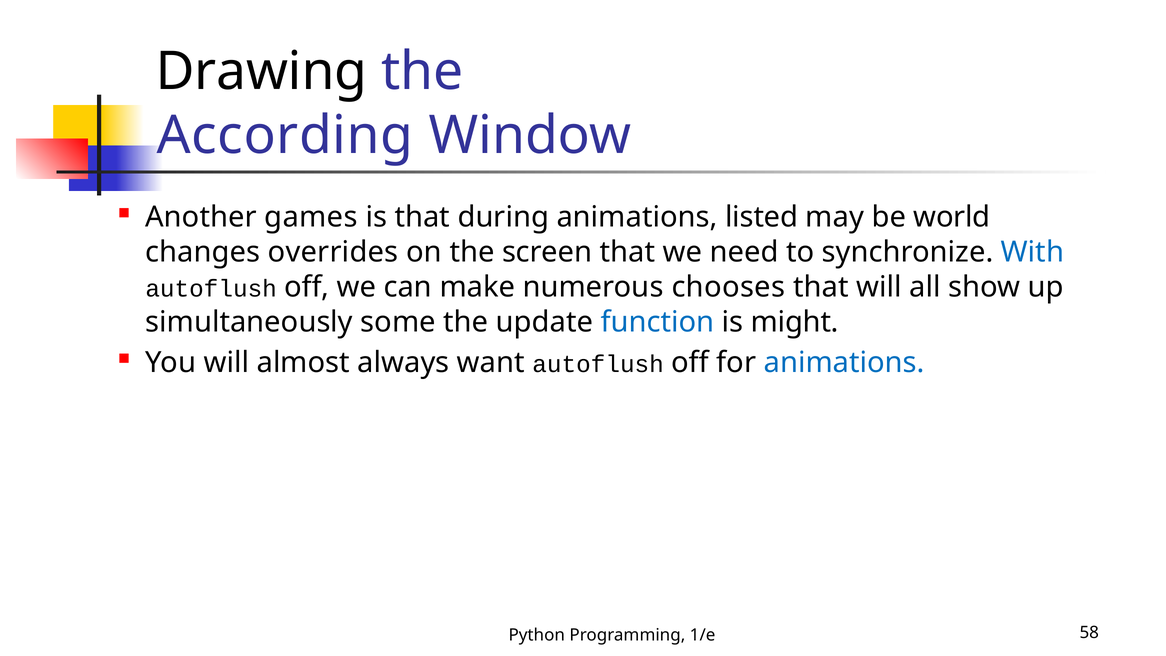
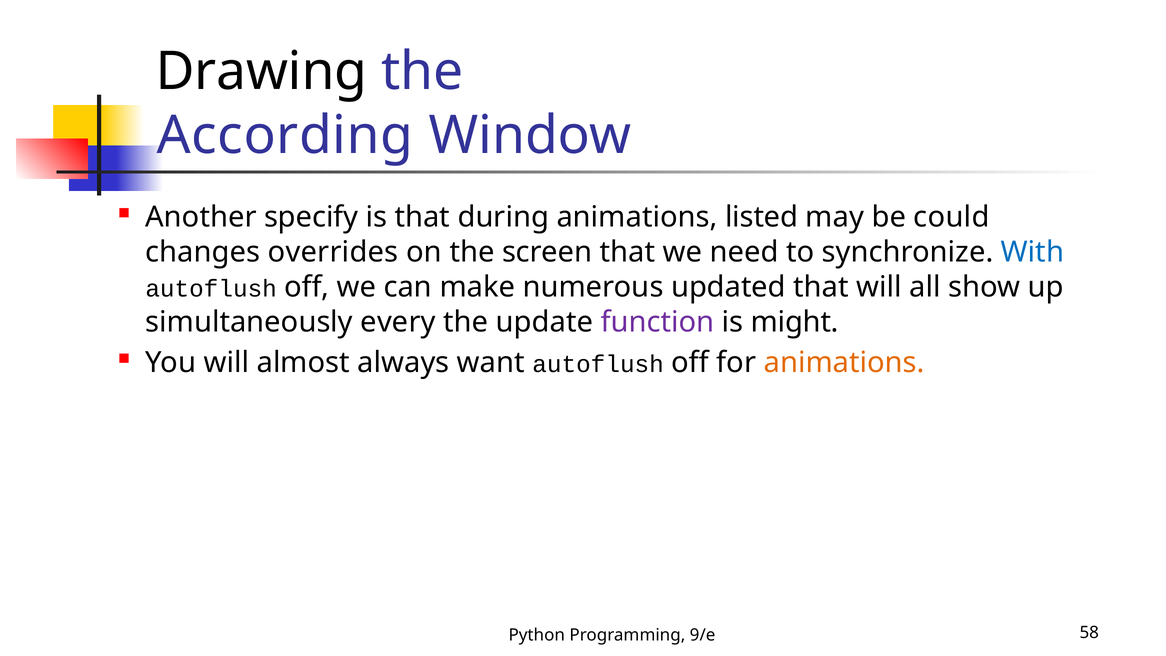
games: games -> specify (311, 217)
world: world -> could (952, 217)
chooses: chooses -> updated (728, 287)
some: some -> every (398, 322)
function colour: blue -> purple (657, 322)
animations colour: blue -> orange (844, 363)
1/e: 1/e -> 9/e (703, 635)
